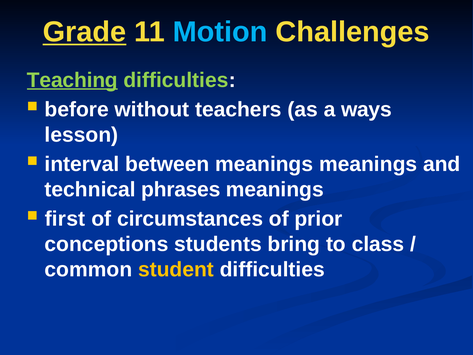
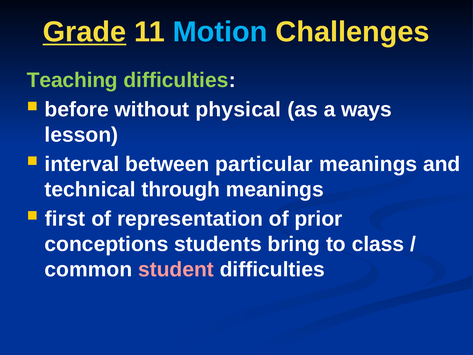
Teaching underline: present -> none (72, 80)
teachers: teachers -> physical (238, 109)
between meanings: meanings -> particular (264, 164)
phrases: phrases -> through (181, 189)
circumstances: circumstances -> representation (190, 219)
student colour: yellow -> pink (176, 269)
